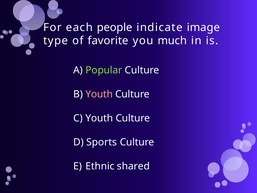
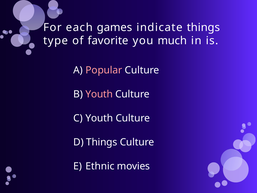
people: people -> games (115, 27)
indicate image: image -> things (203, 27)
Popular colour: light green -> pink (104, 70)
Sports: Sports -> Things (102, 142)
shared: shared -> movies (133, 166)
